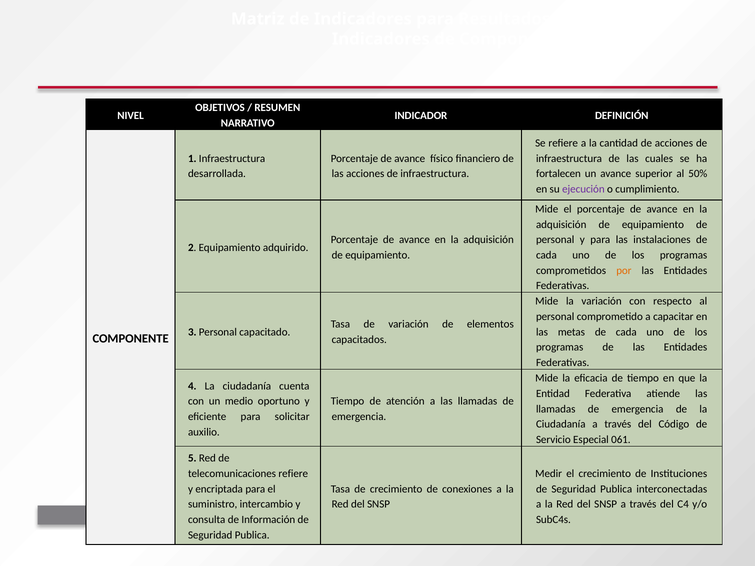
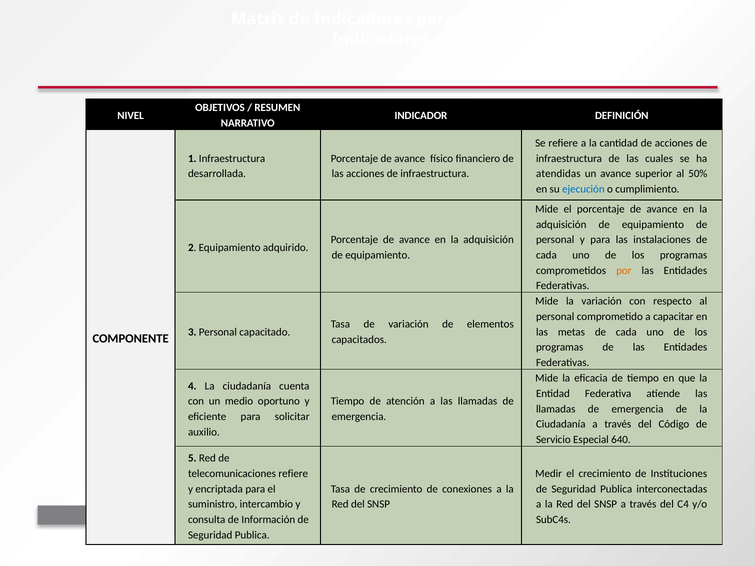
fortalecen: fortalecen -> atendidas (558, 174)
ejecución colour: purple -> blue (583, 189)
061: 061 -> 640 (621, 440)
